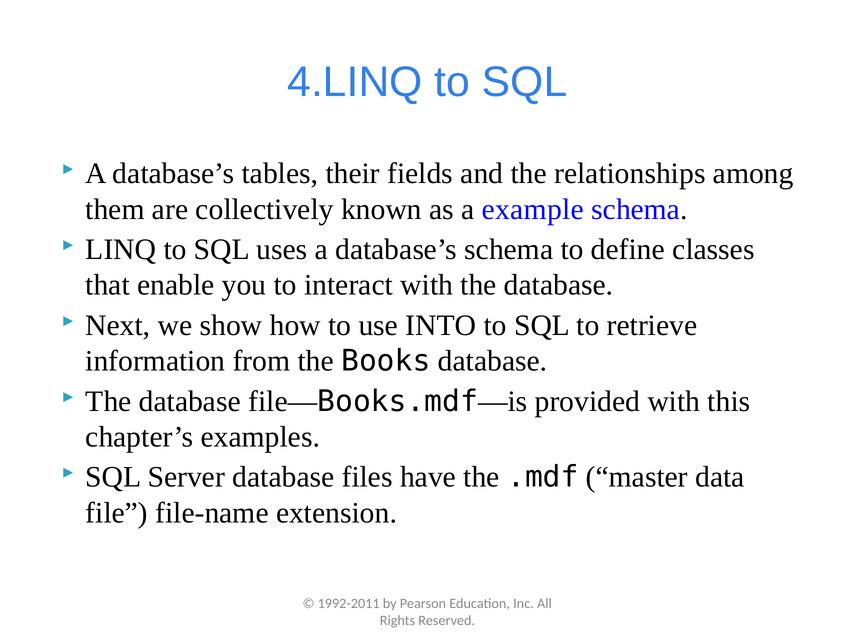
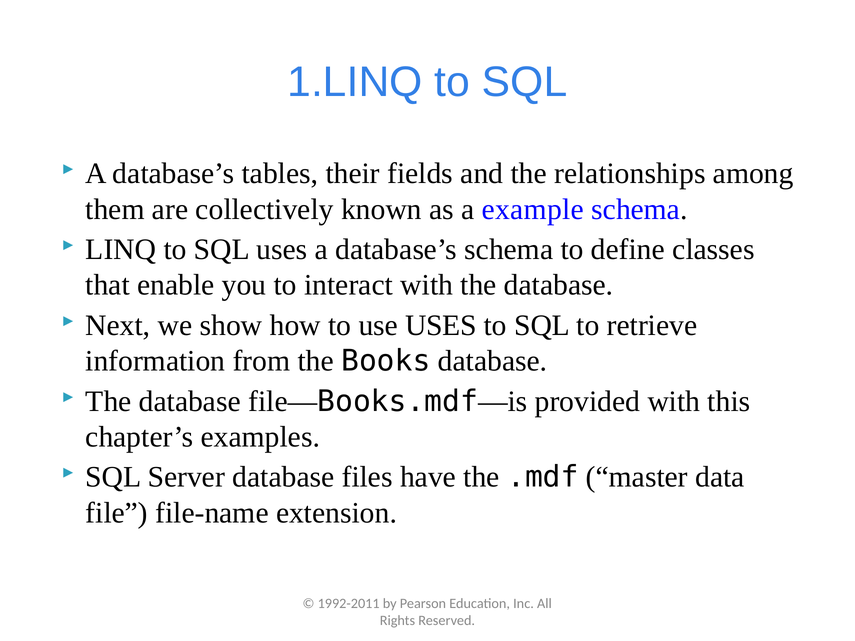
4.LINQ: 4.LINQ -> 1.LINQ (355, 82)
use INTO: INTO -> USES (441, 326)
